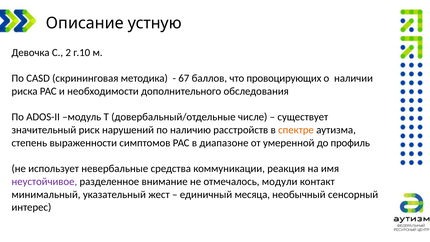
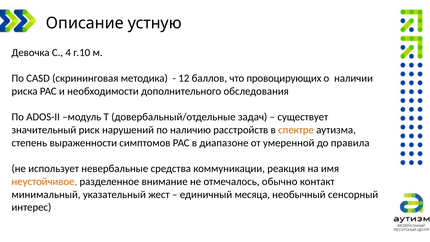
2: 2 -> 4 (68, 52)
67: 67 -> 12 (184, 78)
числе: числе -> задач (253, 117)
профиль: профиль -> правила (350, 143)
неустойчивое colour: purple -> orange (44, 181)
модули: модули -> обычно (280, 181)
